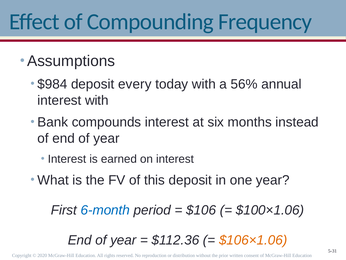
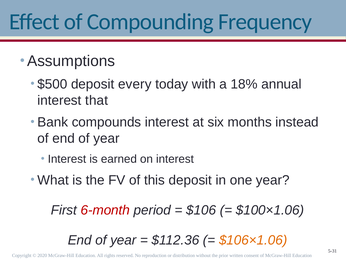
$984: $984 -> $500 (52, 84)
56%: 56% -> 18% (244, 84)
interest with: with -> that (97, 100)
6-month colour: blue -> red (105, 210)
